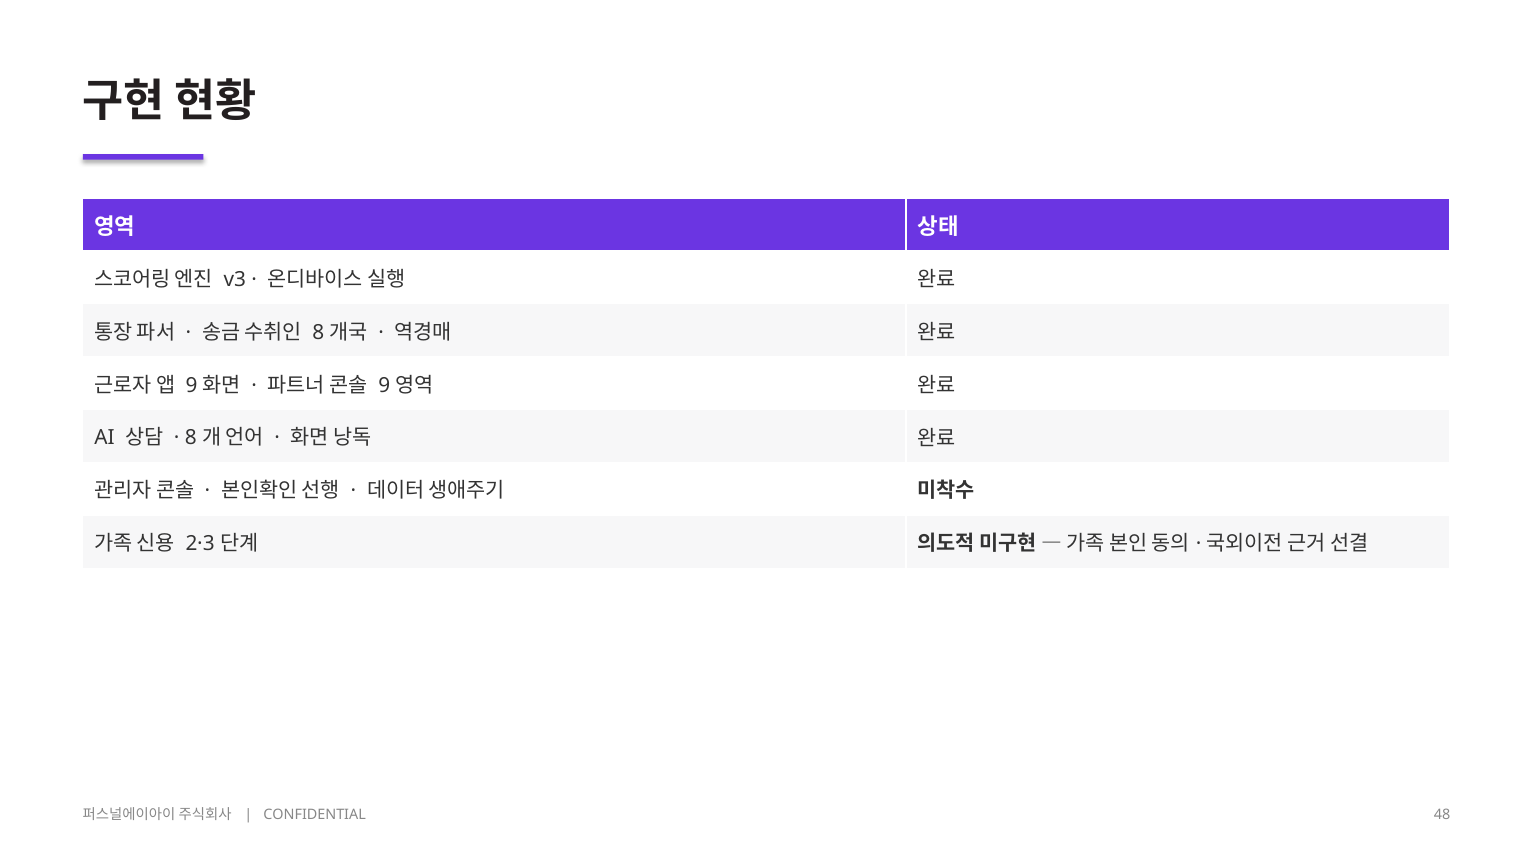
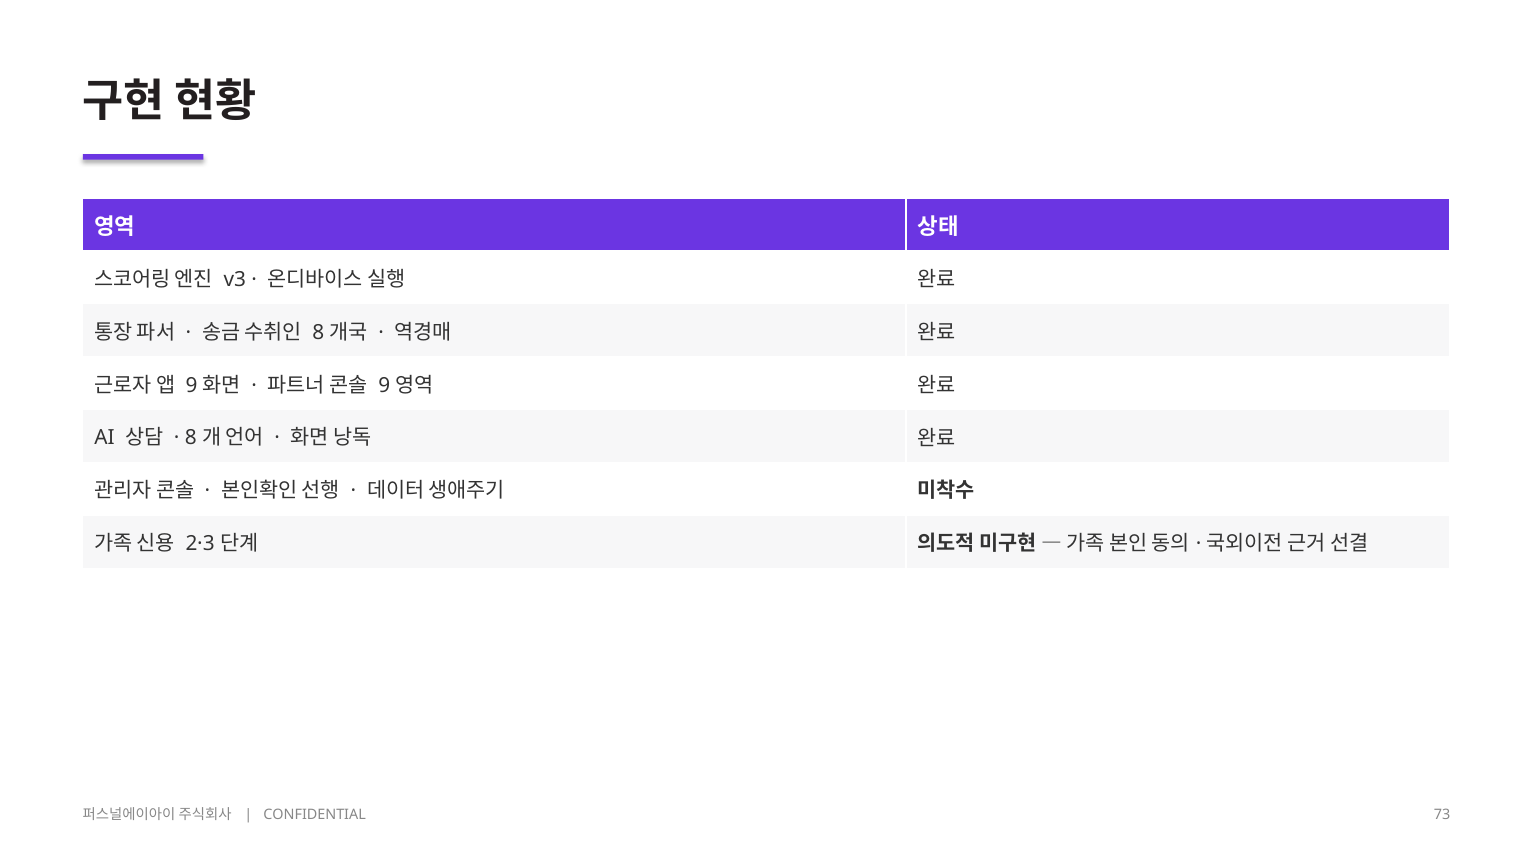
48: 48 -> 73 (1442, 814)
